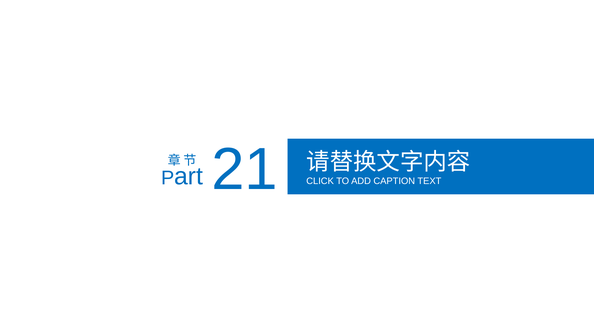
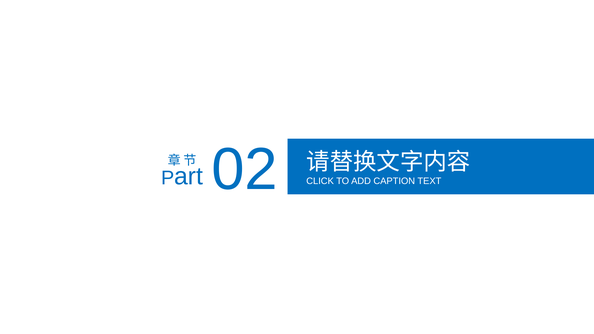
21: 21 -> 02 (245, 170)
